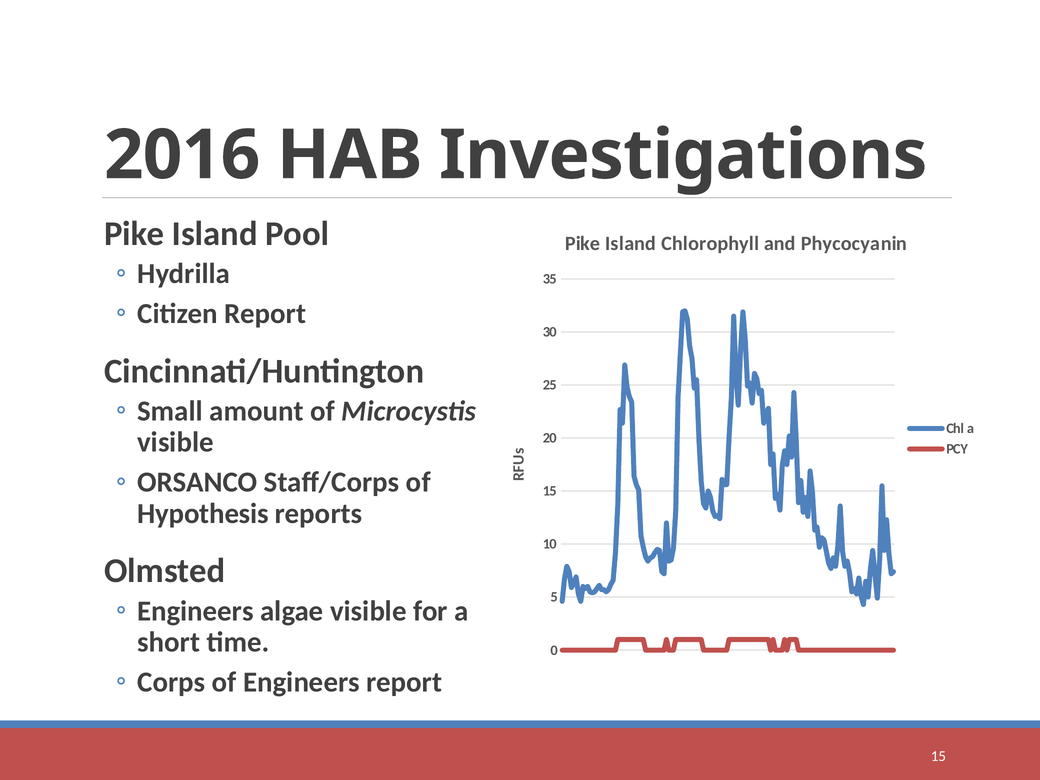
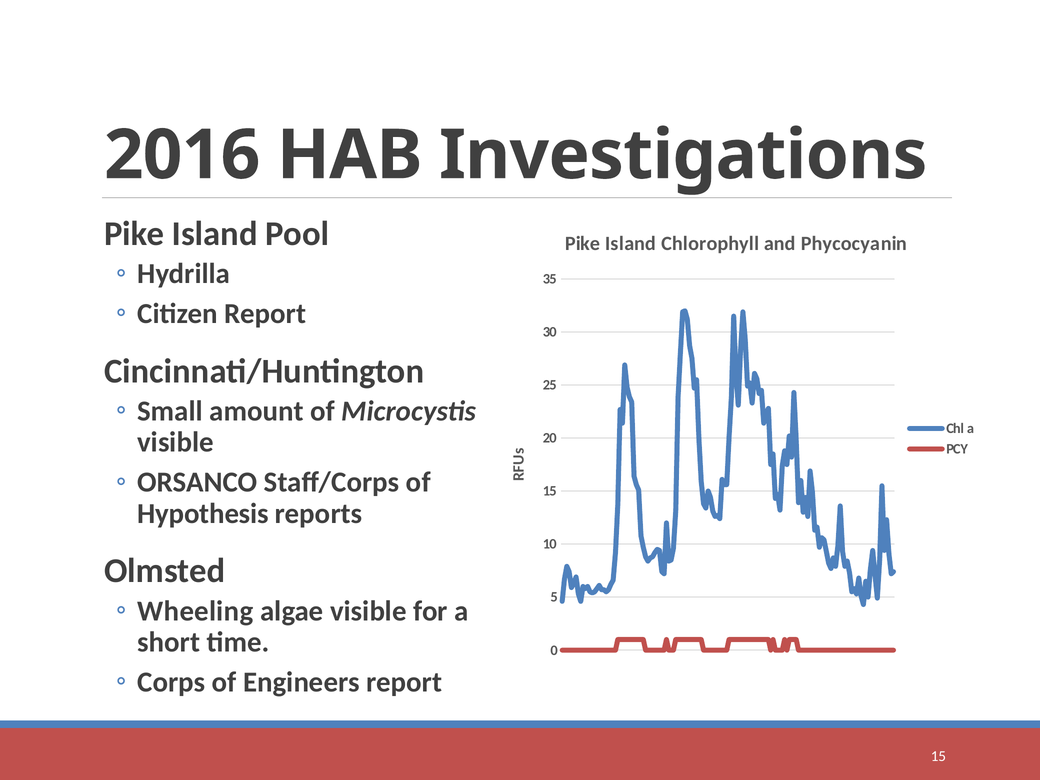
Engineers: Engineers -> Wheeling (195, 611)
